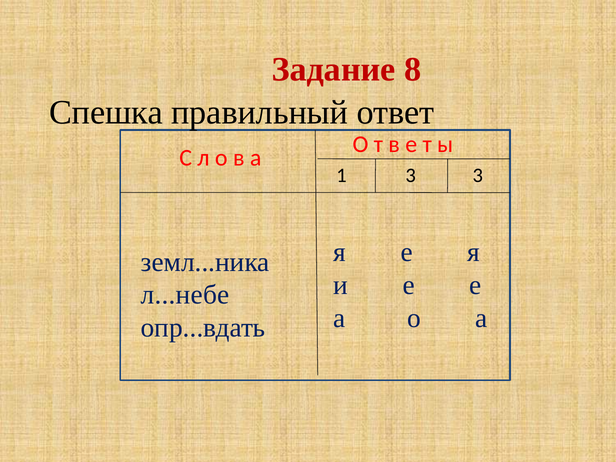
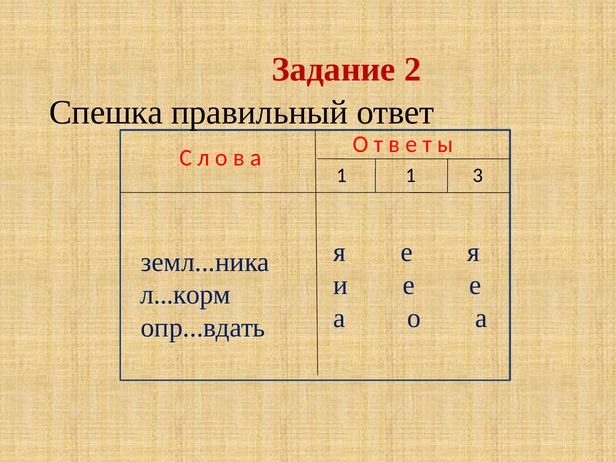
8: 8 -> 2 (413, 69)
1 3: 3 -> 1 (411, 176)
л...небе: л...небе -> л...корм (185, 295)
